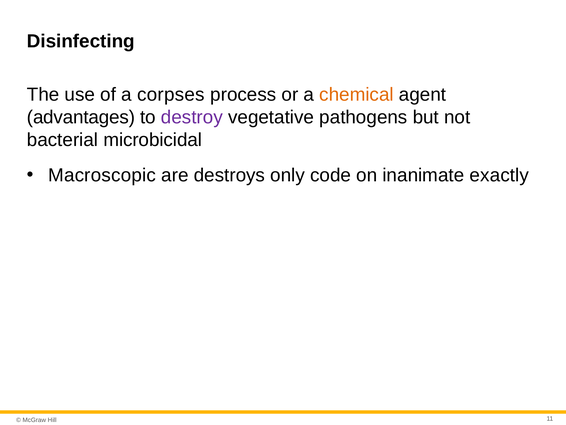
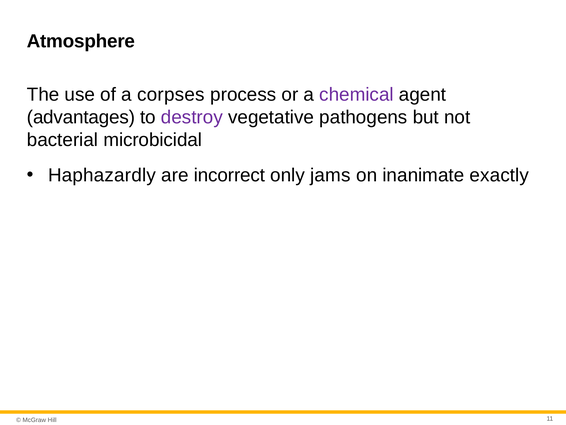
Disinfecting: Disinfecting -> Atmosphere (81, 41)
chemical colour: orange -> purple (356, 94)
Macroscopic: Macroscopic -> Haphazardly (102, 175)
destroys: destroys -> incorrect (229, 175)
code: code -> jams (330, 175)
